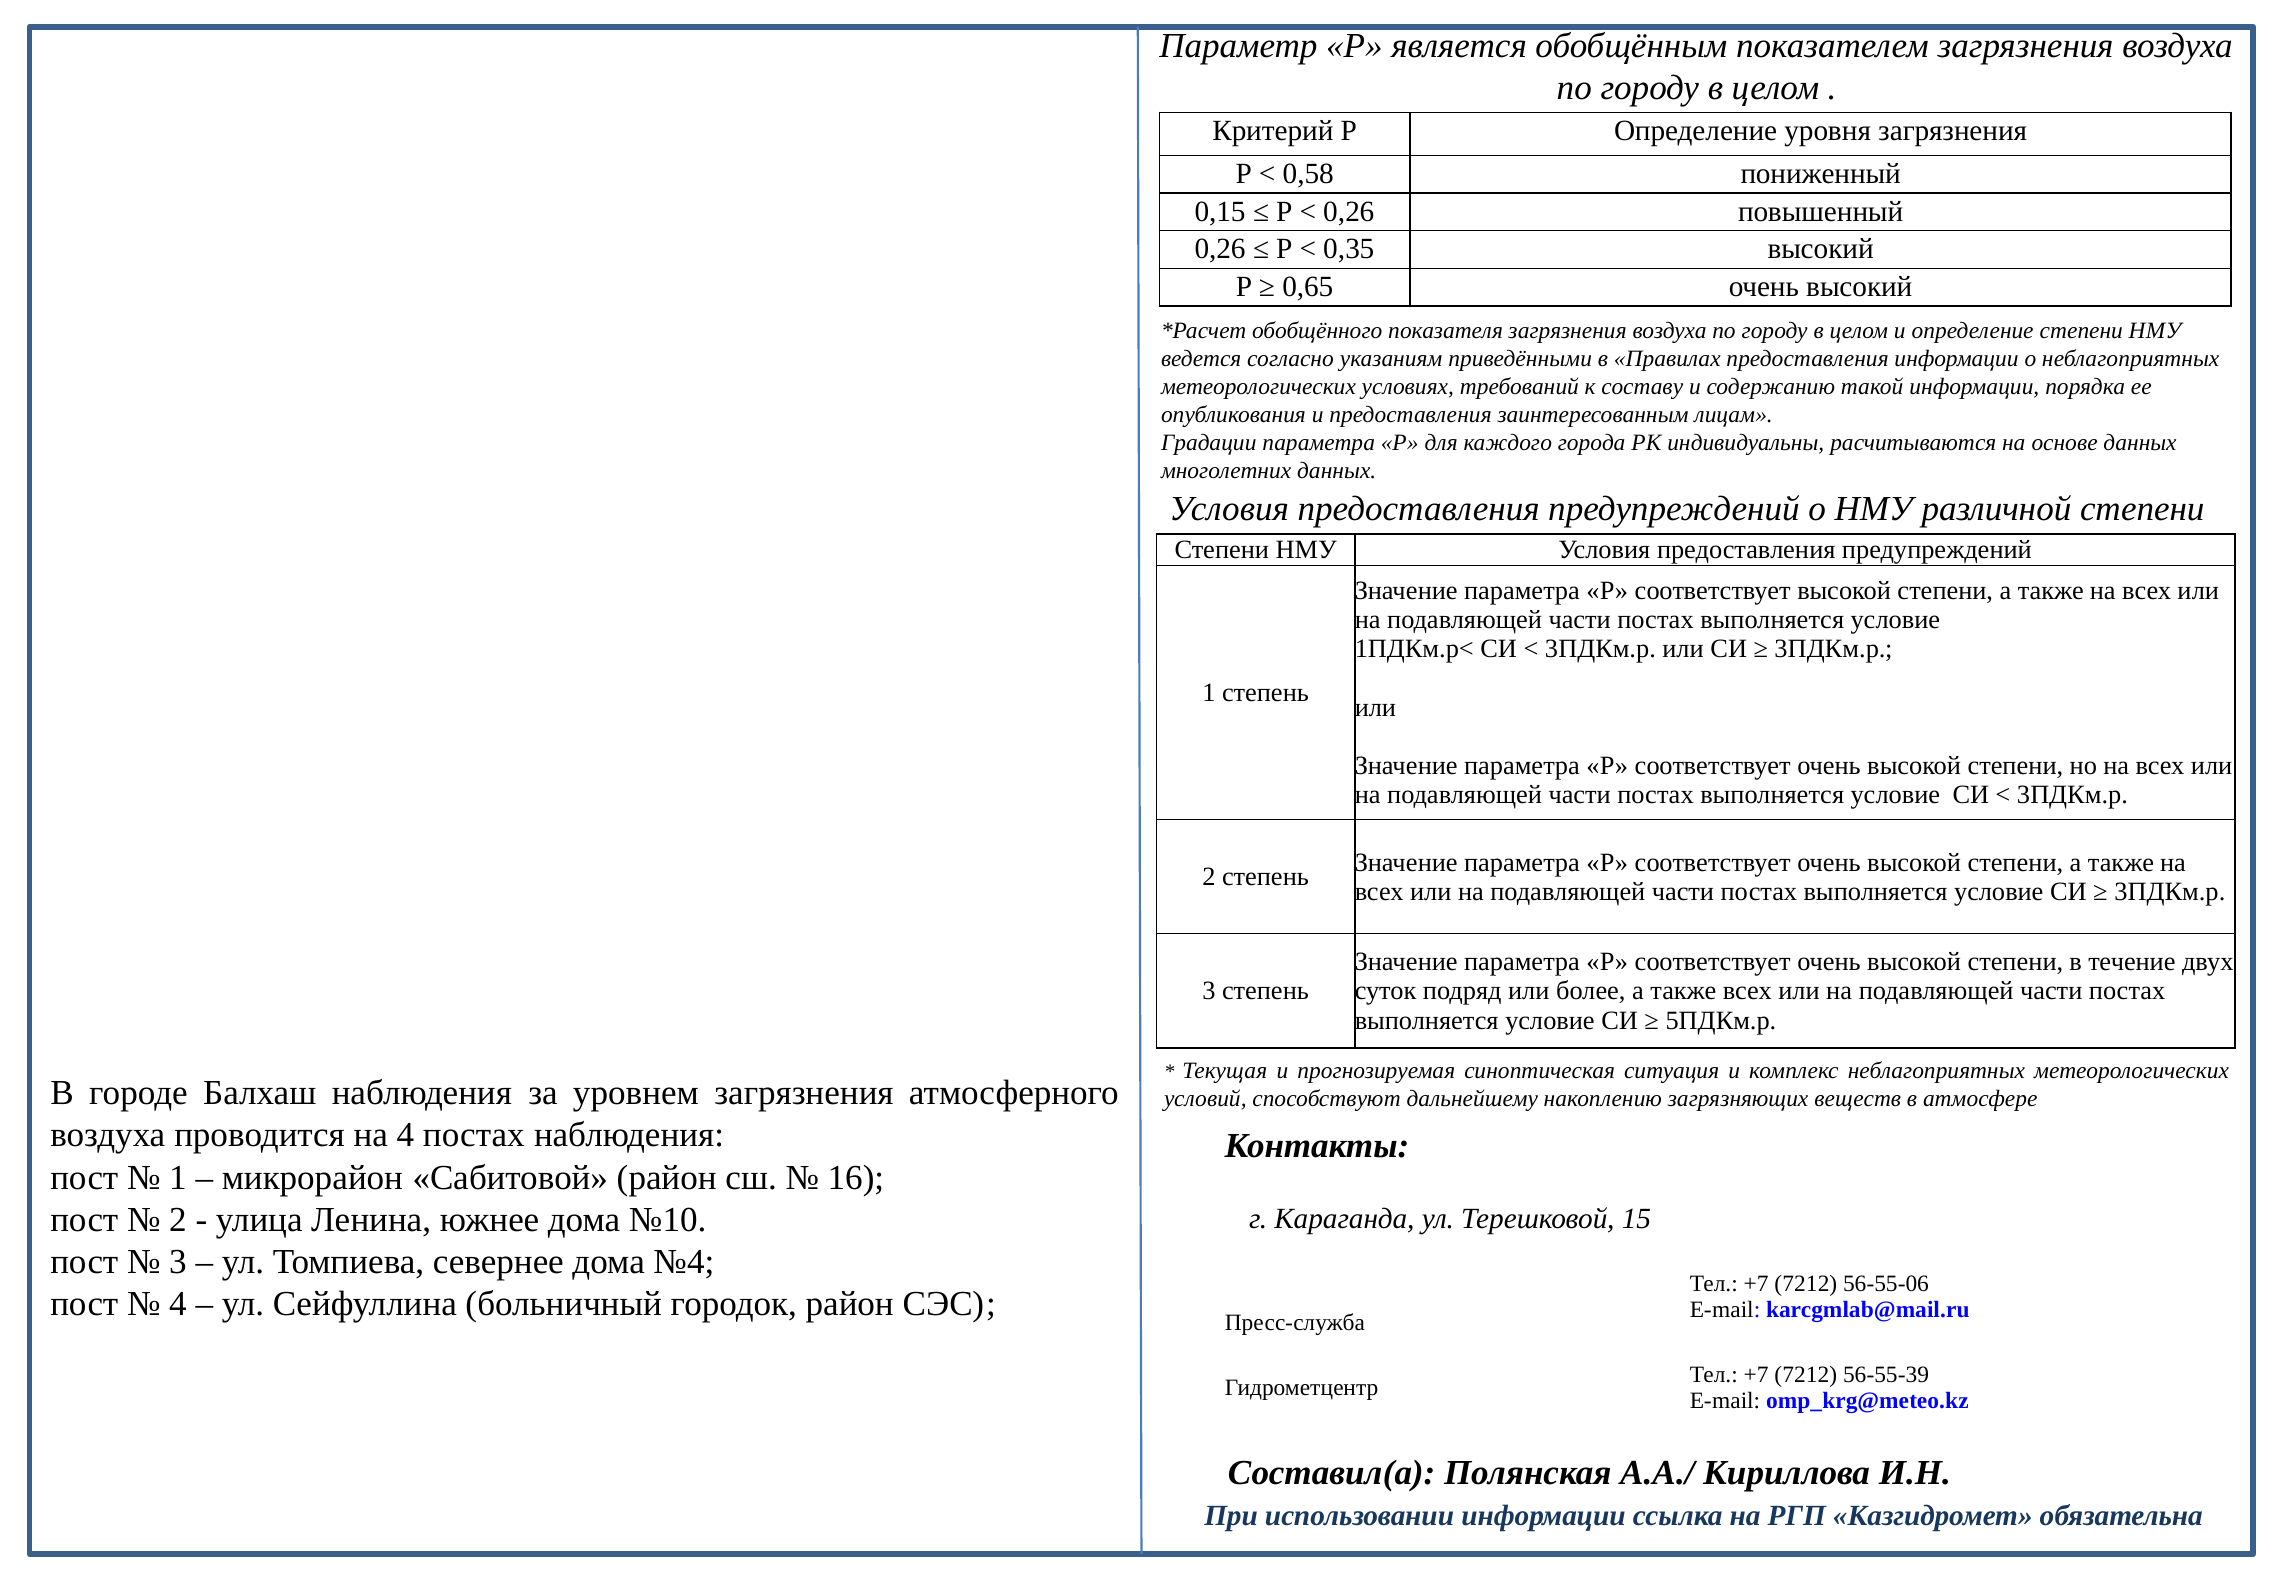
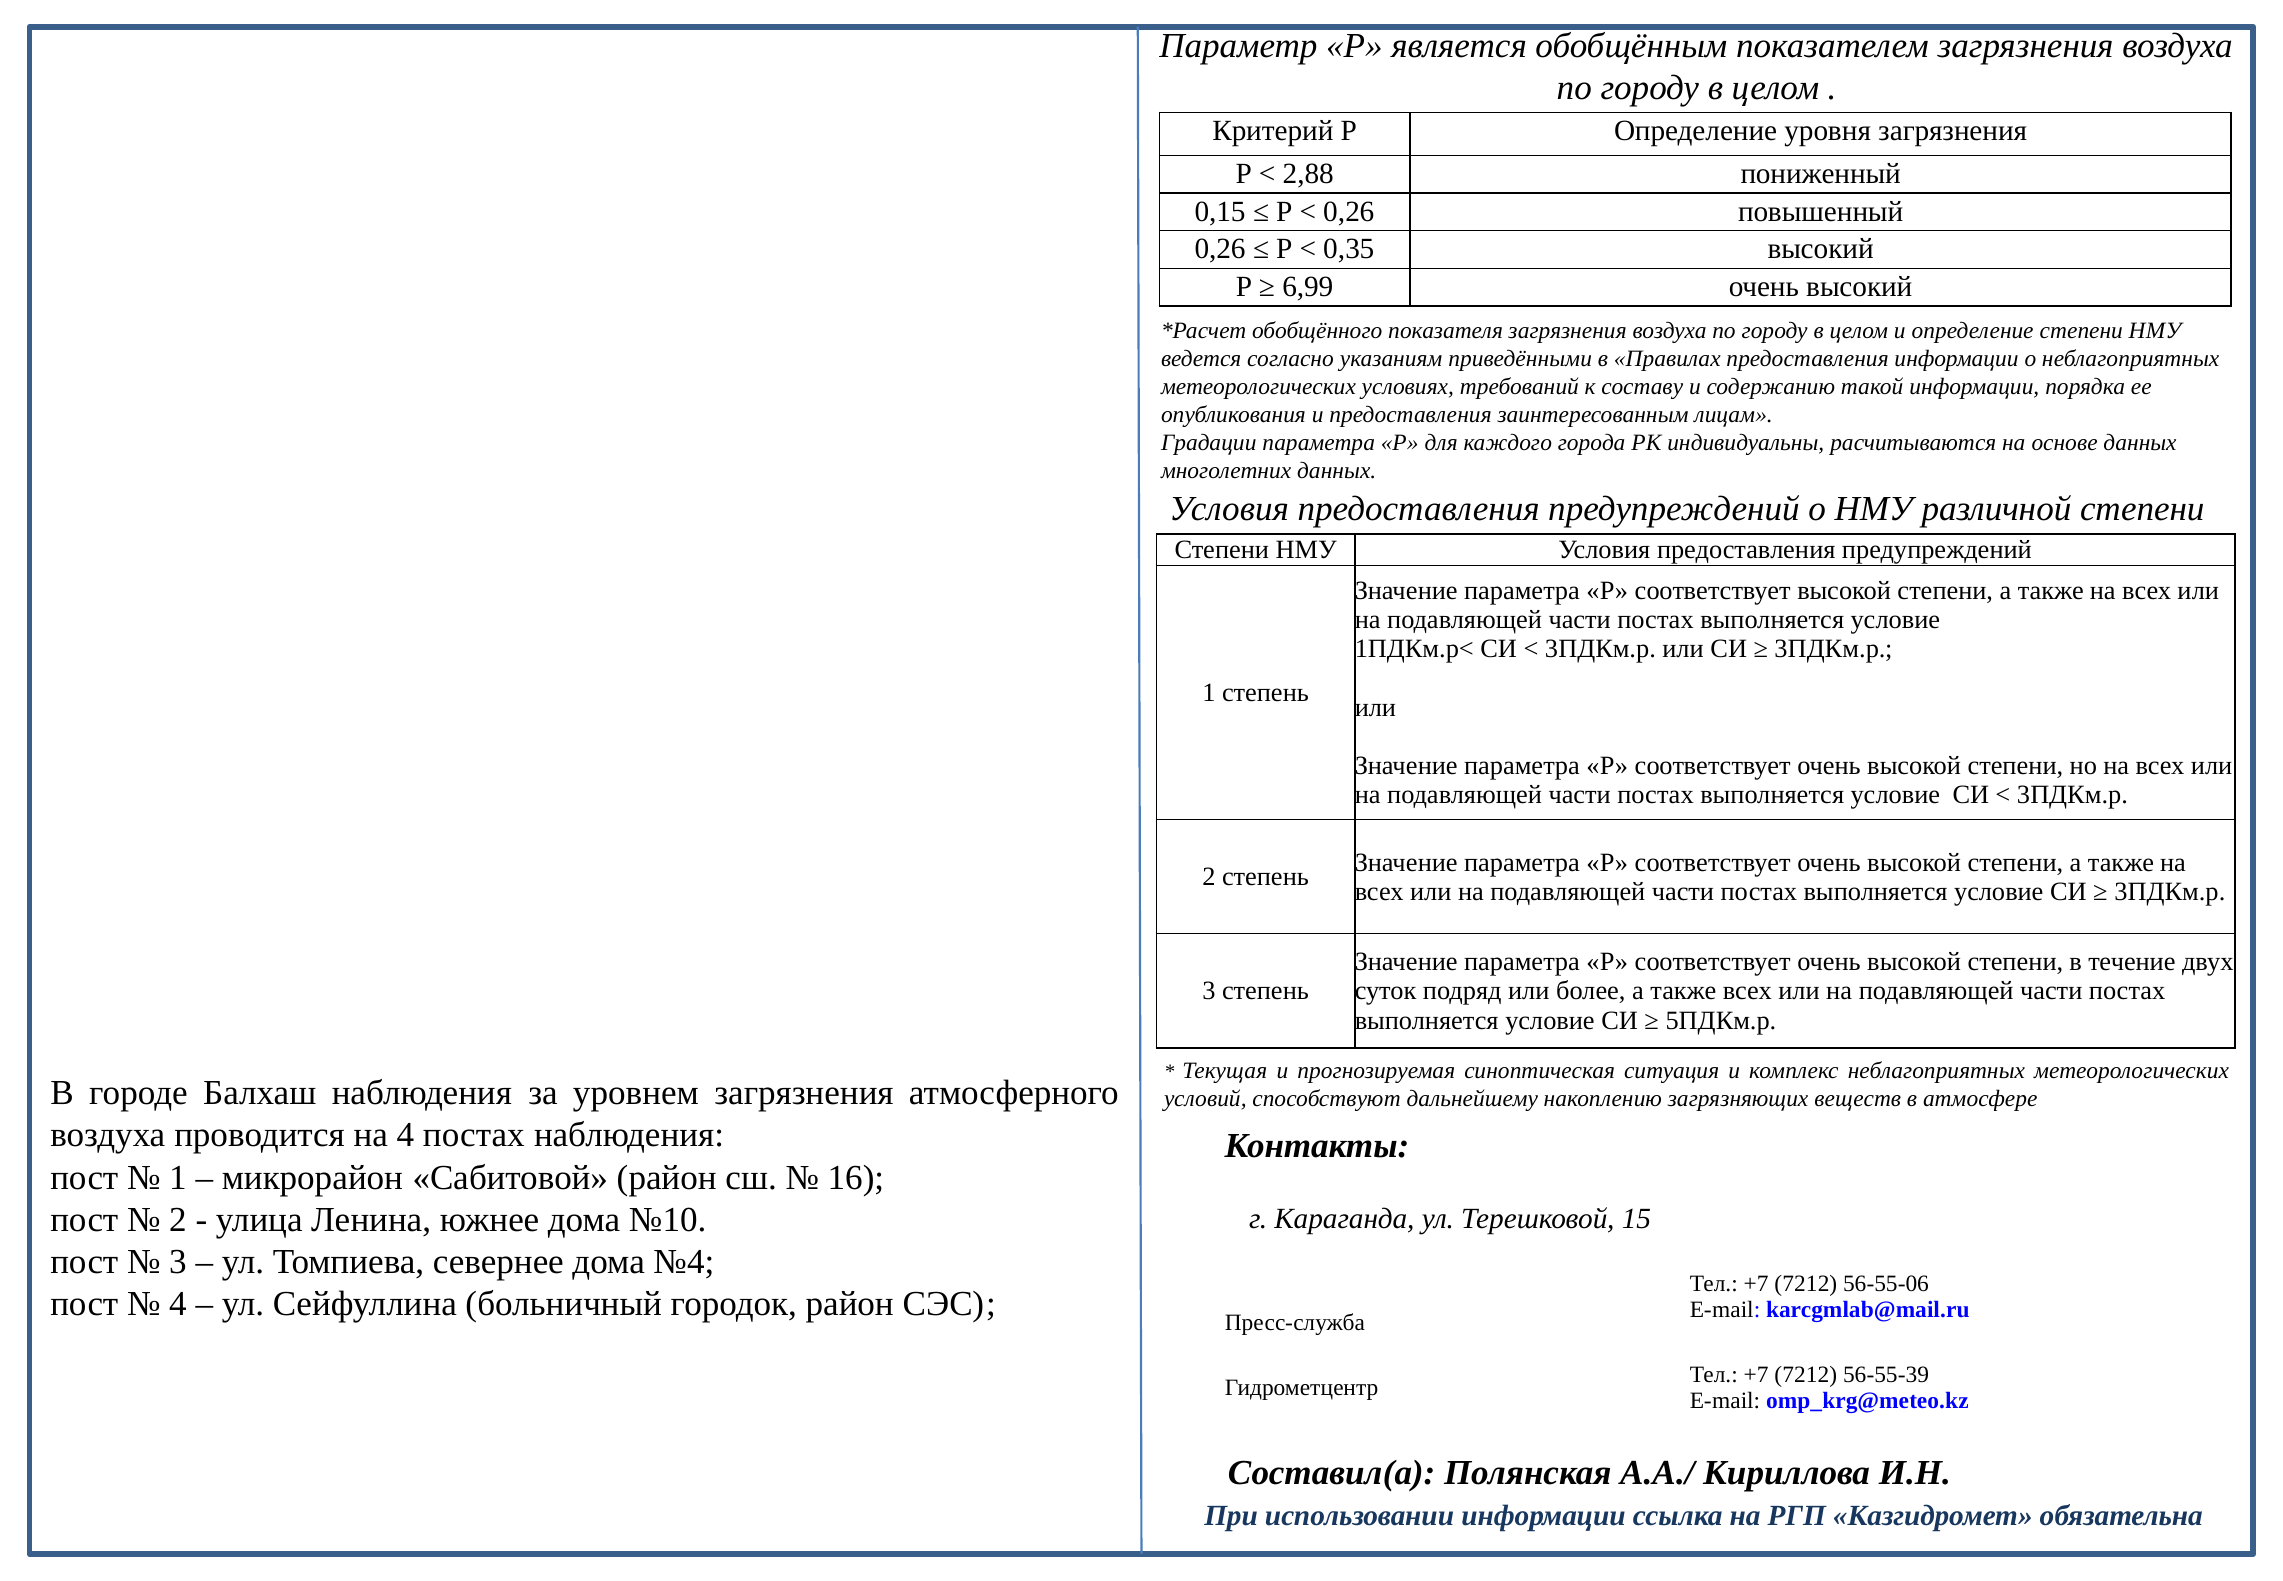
0,58: 0,58 -> 2,88 (1308, 174)
0,65: 0,65 -> 6,99 (1308, 287)
